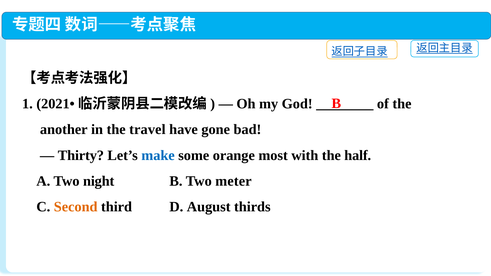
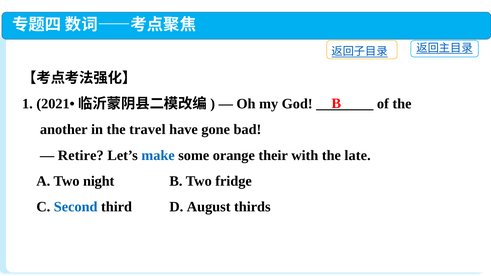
Thirty: Thirty -> Retire (81, 155)
most: most -> their (273, 155)
half: half -> late (358, 155)
meter: meter -> fridge (234, 181)
Second colour: orange -> blue (76, 207)
